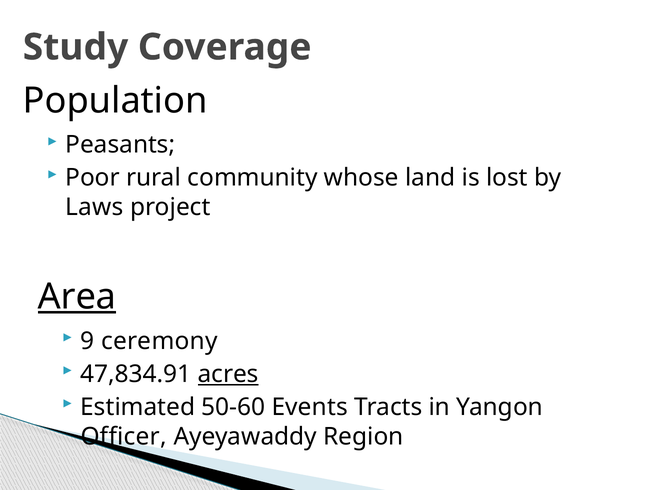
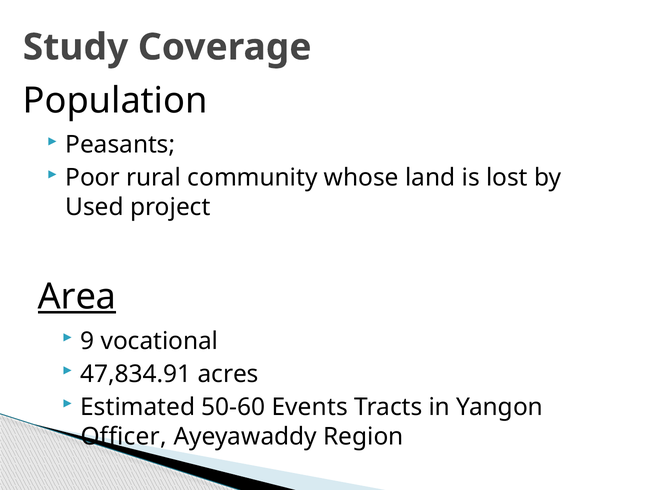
Laws: Laws -> Used (95, 207)
ceremony: ceremony -> vocational (159, 341)
acres underline: present -> none (228, 374)
